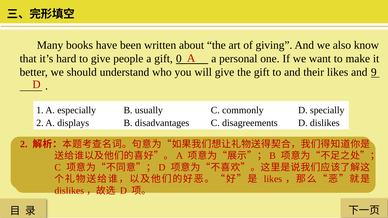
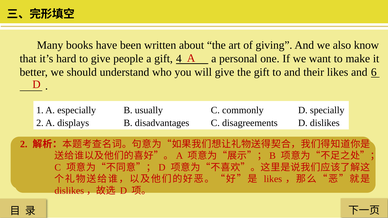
0: 0 -> 4 (179, 59)
9: 9 -> 6 (374, 72)
